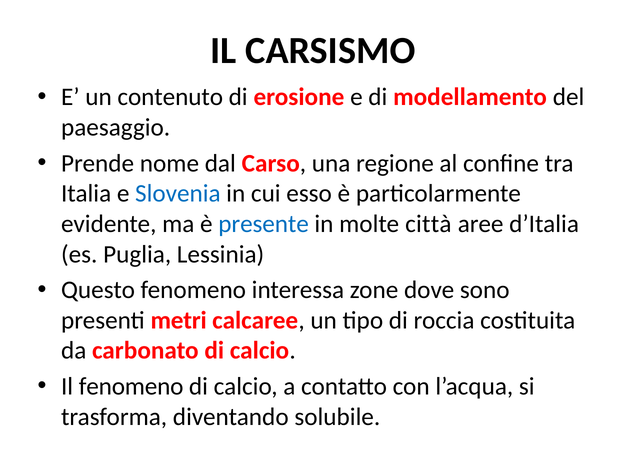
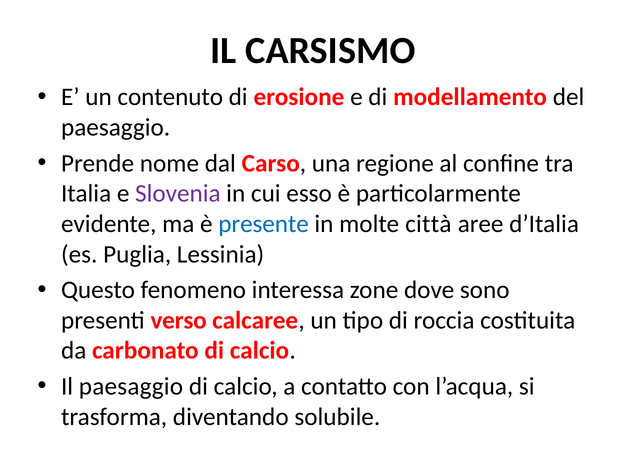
Slovenia colour: blue -> purple (178, 193)
metri: metri -> verso (179, 320)
Il fenomeno: fenomeno -> paesaggio (131, 386)
